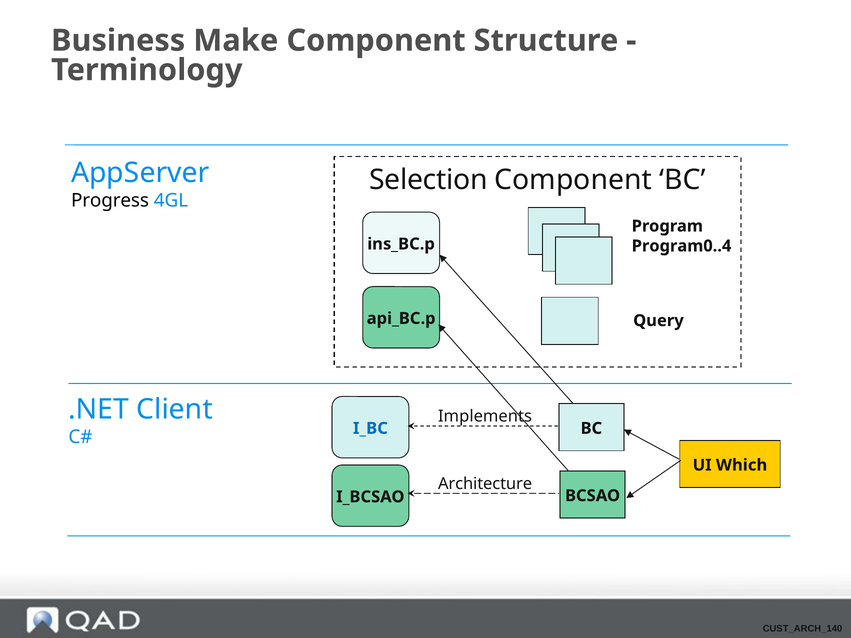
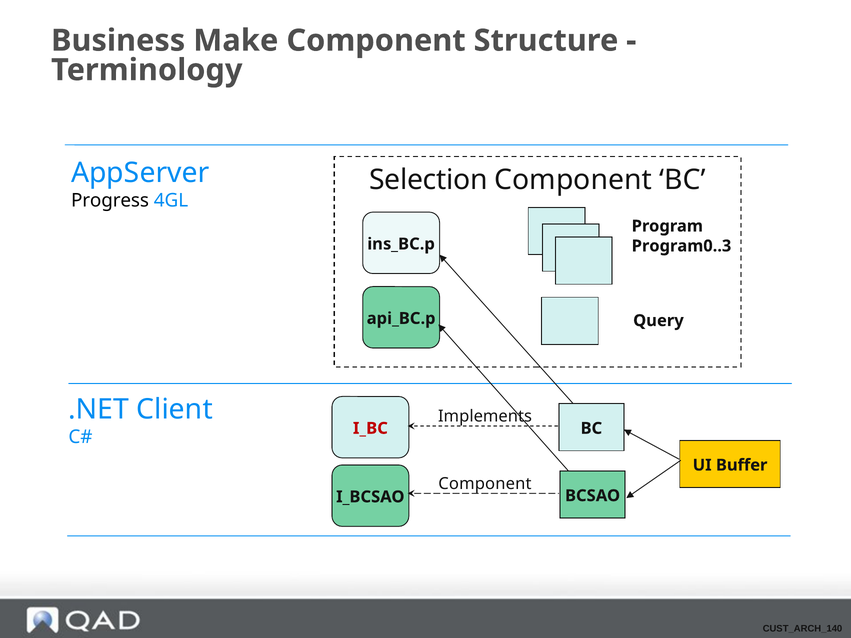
Program0..4: Program0..4 -> Program0..3 (682, 246)
I_BC colour: blue -> red (370, 428)
Which: Which -> Buffer (742, 465)
Architecture: Architecture -> Component (485, 484)
